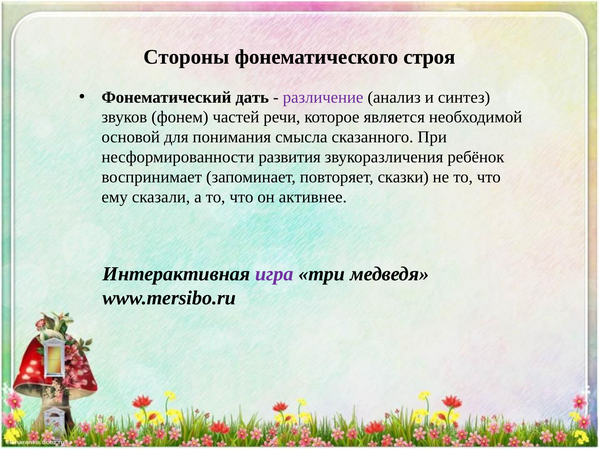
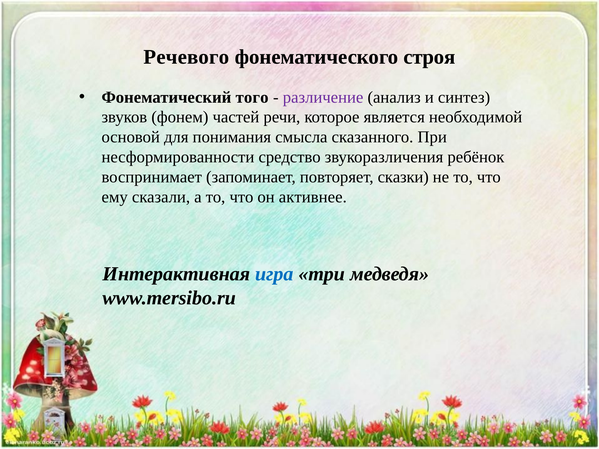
Стороны: Стороны -> Речевого (186, 57)
дать: дать -> того (252, 97)
развития: развития -> средство (290, 157)
игра colour: purple -> blue (274, 274)
